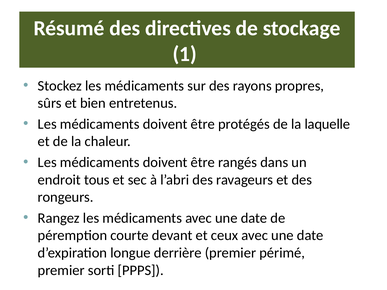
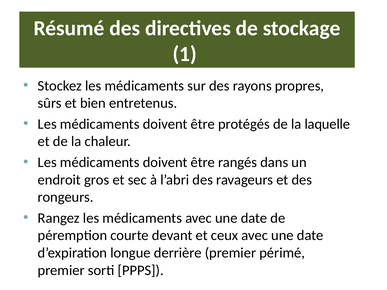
tous: tous -> gros (97, 180)
